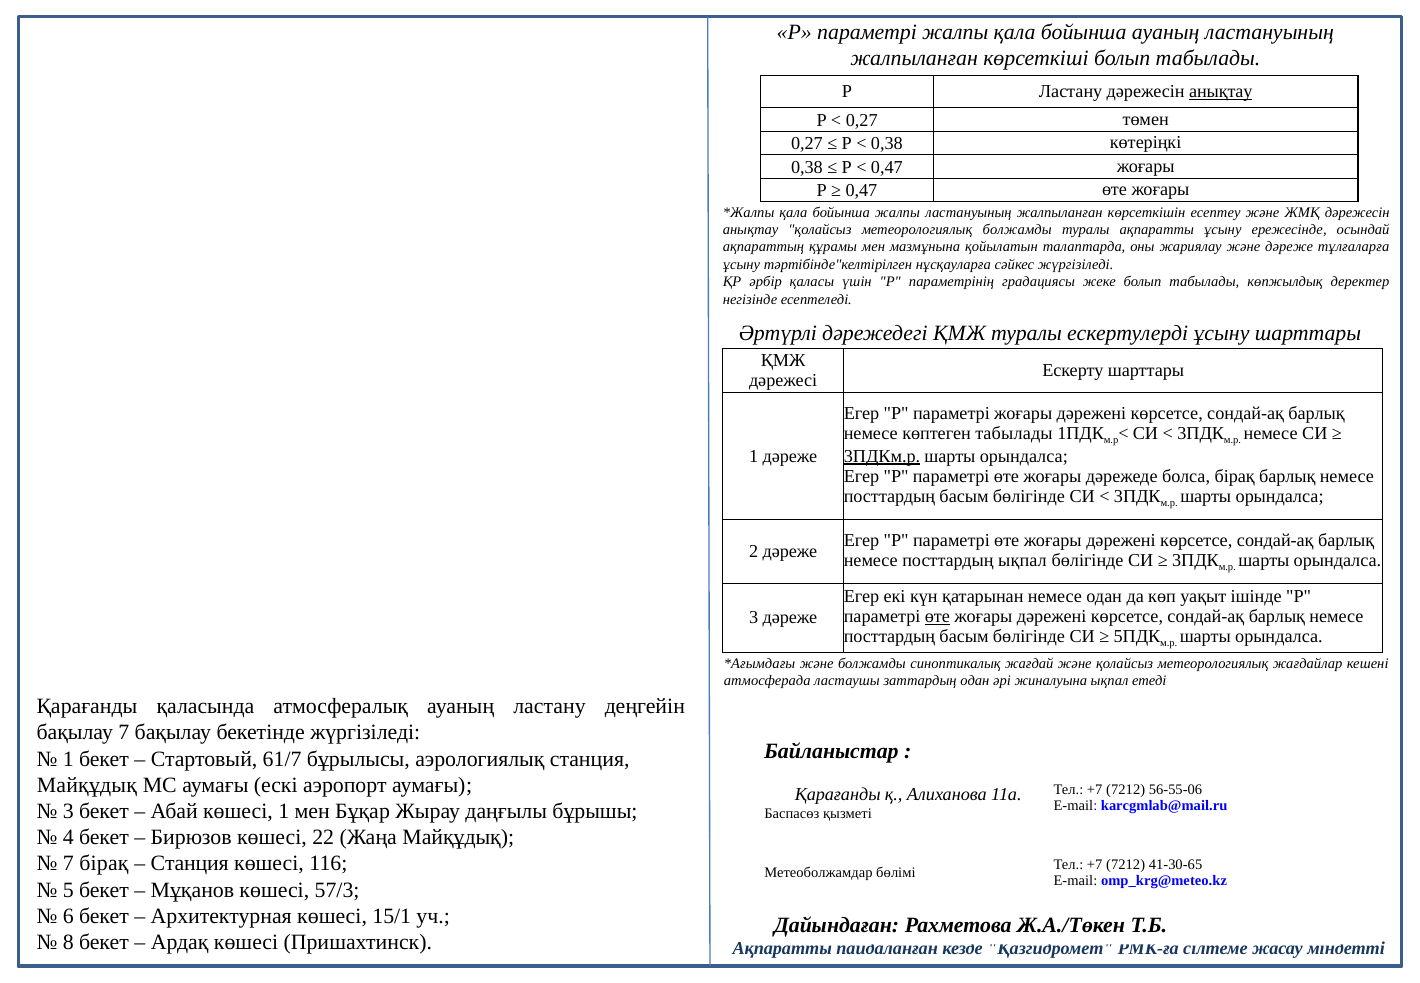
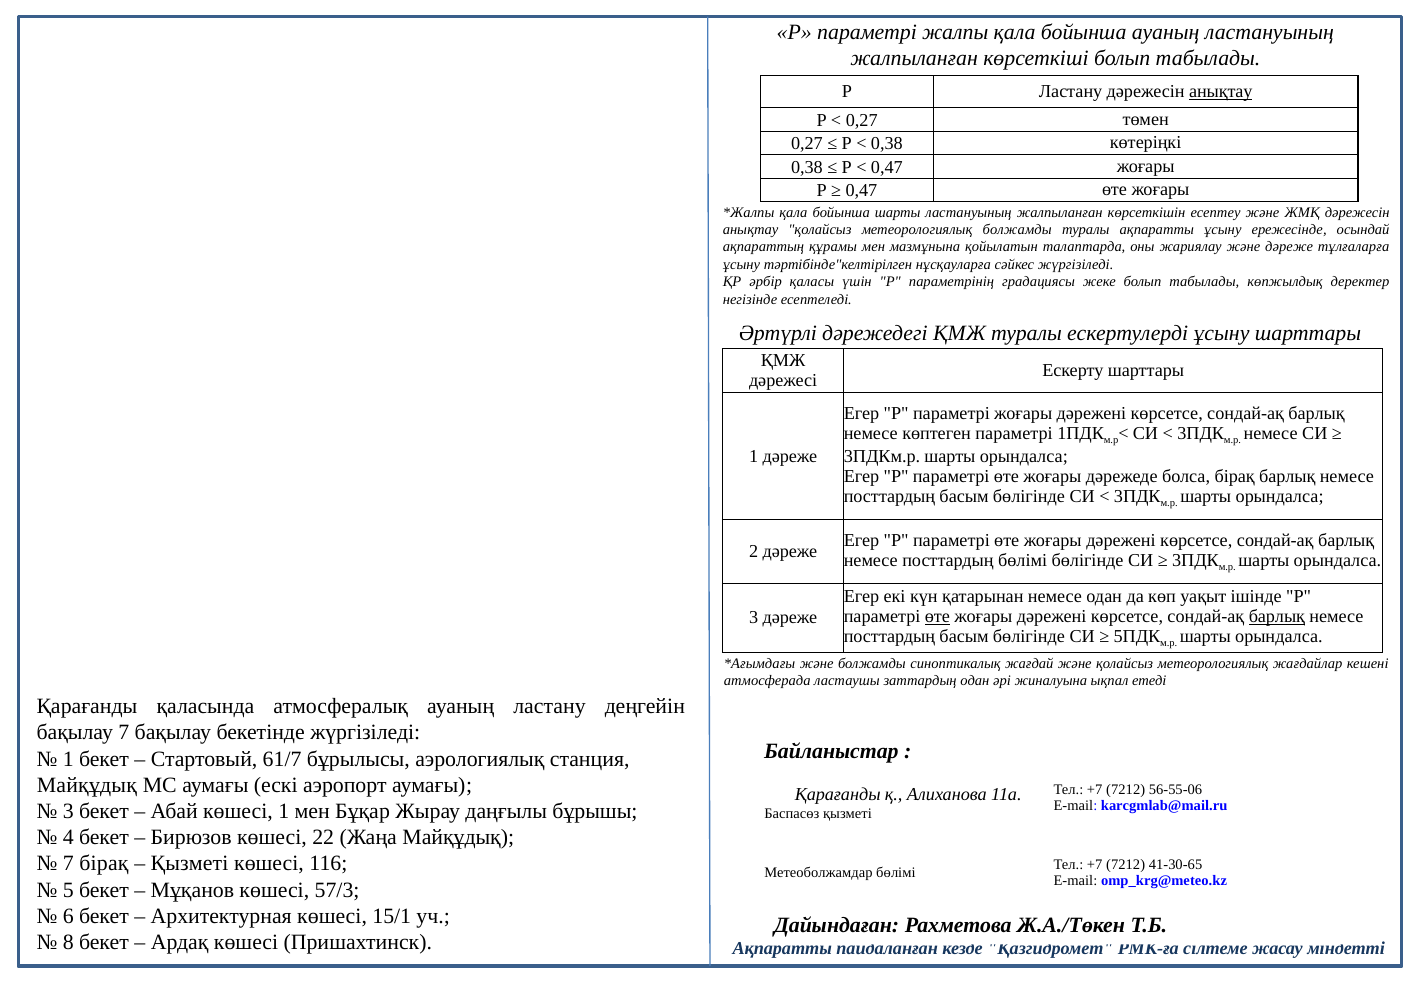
бойынша жалпы: жалпы -> шарты (898, 212)
көптеген табылады: табылады -> параметрі (1014, 433)
3ПДКм.р underline: present -> none (882, 456)
посттардың ықпал: ықпал -> бөлімі (1023, 560)
барлық underline: none -> present (1277, 616)
Станция: Станция -> Қызметі (190, 864)
